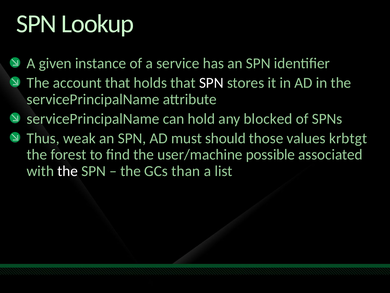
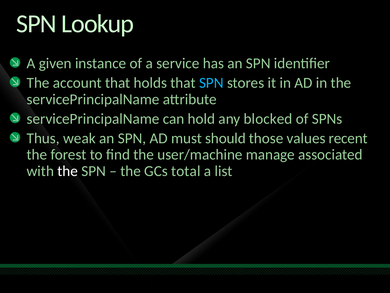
SPN colour: white -> light blue (211, 83)
krbtgt: krbtgt -> recent (348, 138)
possible: possible -> manage (270, 154)
than: than -> total (186, 171)
